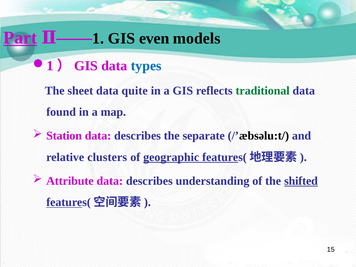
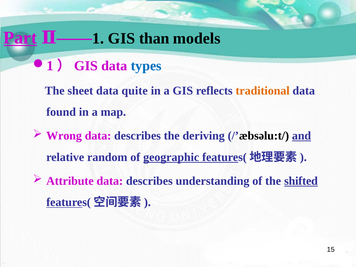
even: even -> than (154, 38)
traditional colour: green -> orange (263, 91)
Station: Station -> Wrong (64, 136)
separate: separate -> deriving (204, 136)
and underline: none -> present (302, 136)
clusters: clusters -> random (107, 157)
